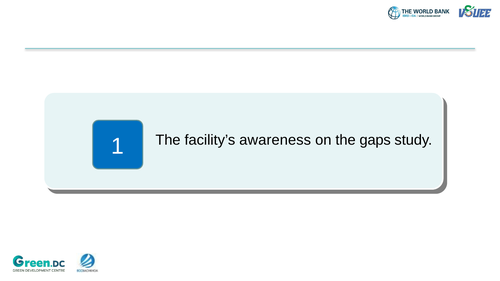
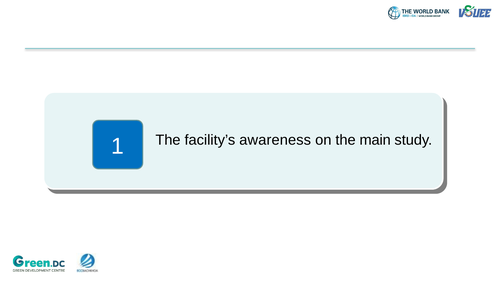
gaps: gaps -> main (375, 140)
